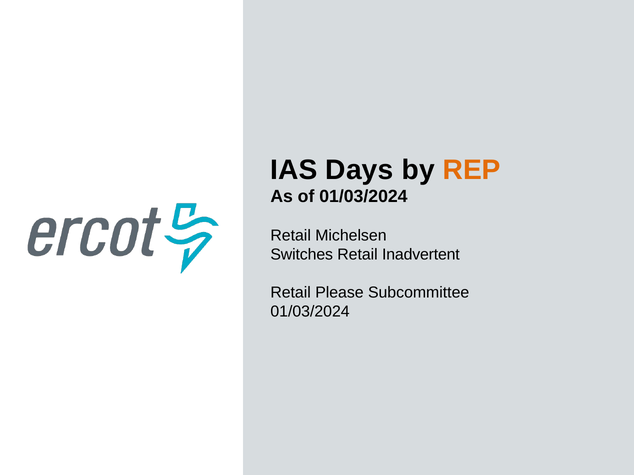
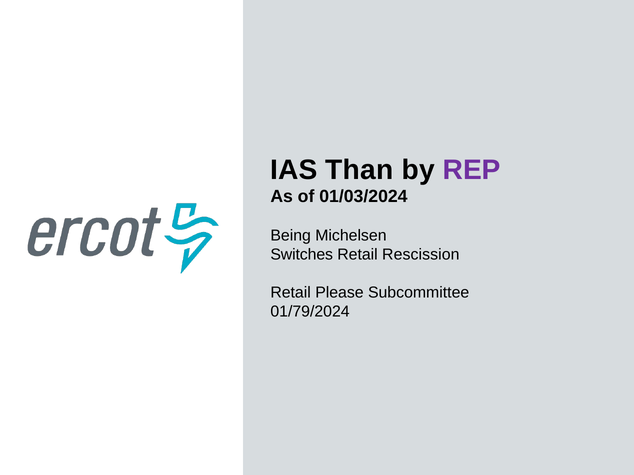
Days: Days -> Than (359, 170)
REP colour: orange -> purple (472, 170)
Retail: Retail -> Being (291, 236)
Inadvertent: Inadvertent -> Rescission (421, 255)
01/03/2024: 01/03/2024 -> 01/79/2024 (310, 312)
